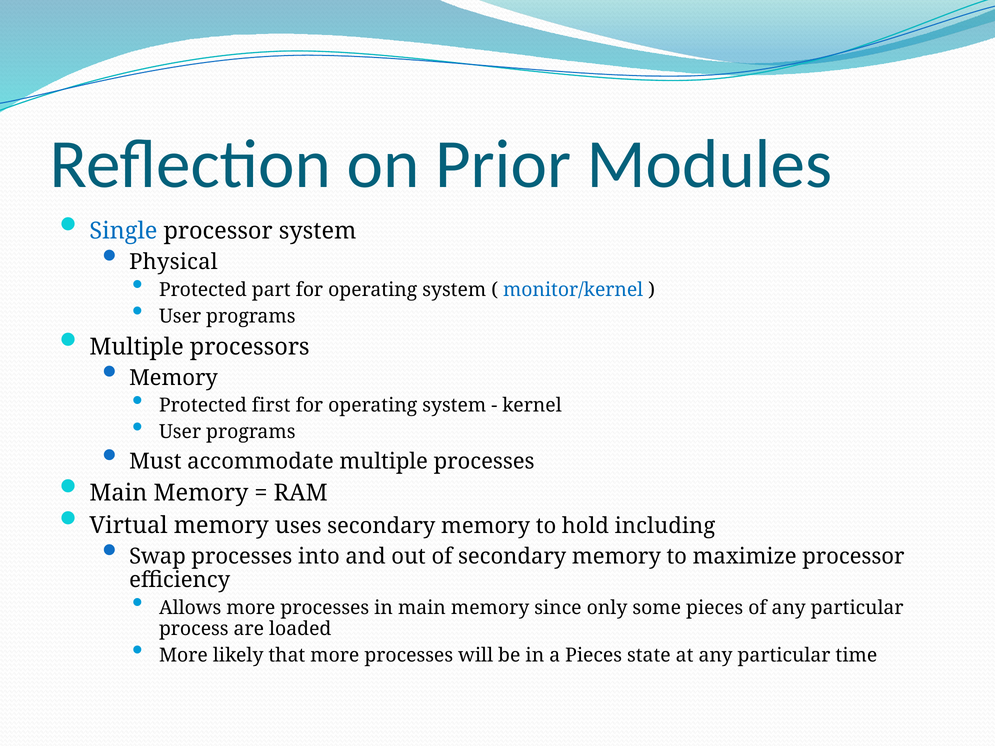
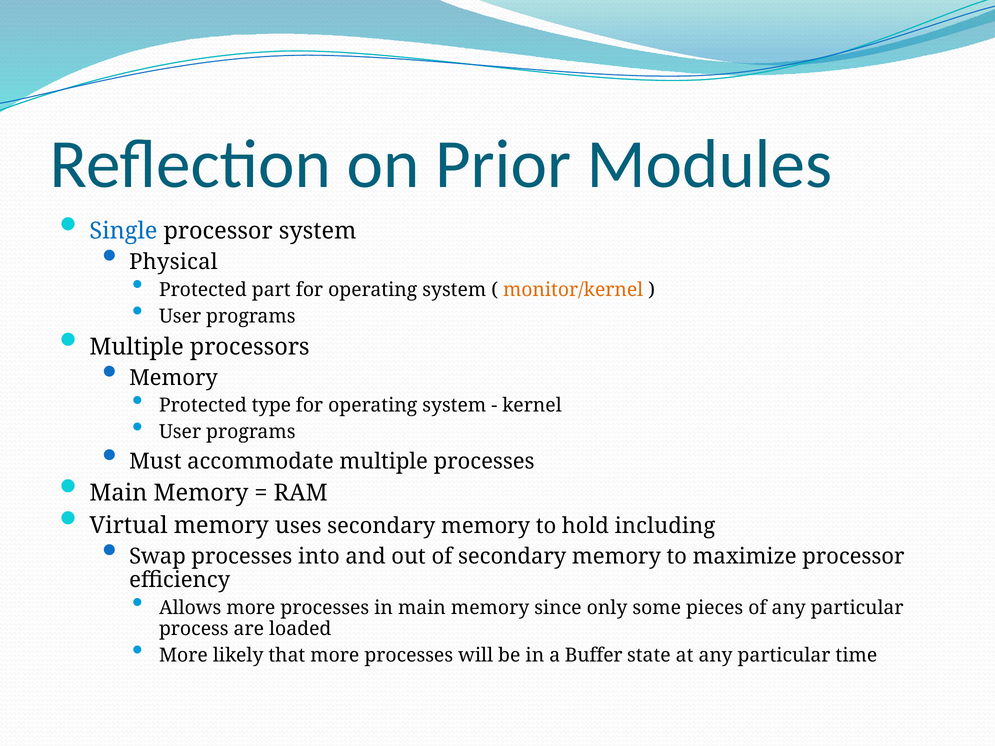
monitor/kernel colour: blue -> orange (573, 290)
first: first -> type (271, 406)
a Pieces: Pieces -> Buffer (594, 655)
